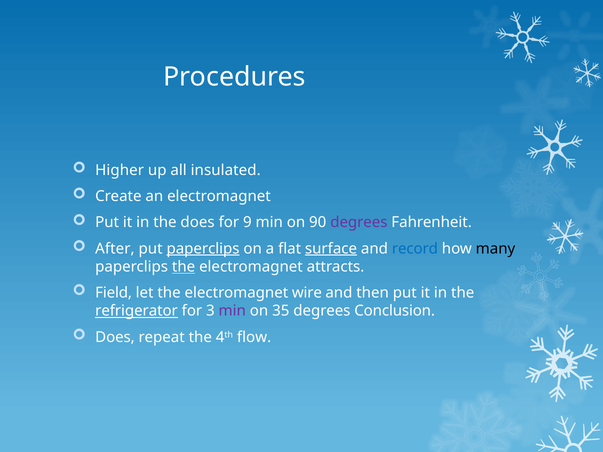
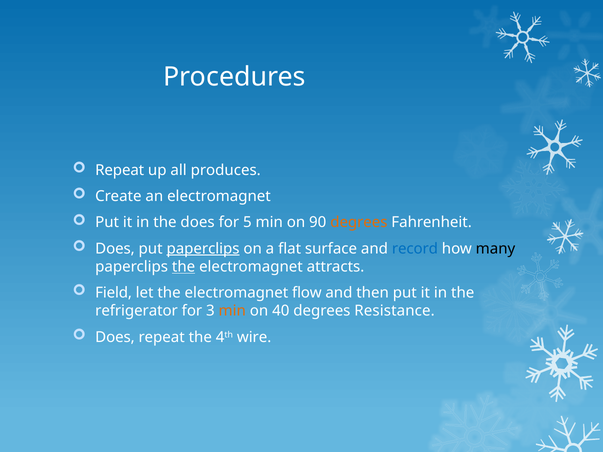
Higher: Higher -> Repeat (120, 170)
insulated: insulated -> produces (226, 170)
9: 9 -> 5 (247, 223)
degrees colour: purple -> orange (359, 223)
After: After -> Does (115, 249)
surface underline: present -> none (331, 249)
wire: wire -> flow (307, 293)
refrigerator underline: present -> none (137, 311)
min colour: purple -> orange (232, 311)
35: 35 -> 40 (281, 311)
Conclusion: Conclusion -> Resistance (395, 311)
flow: flow -> wire (254, 337)
